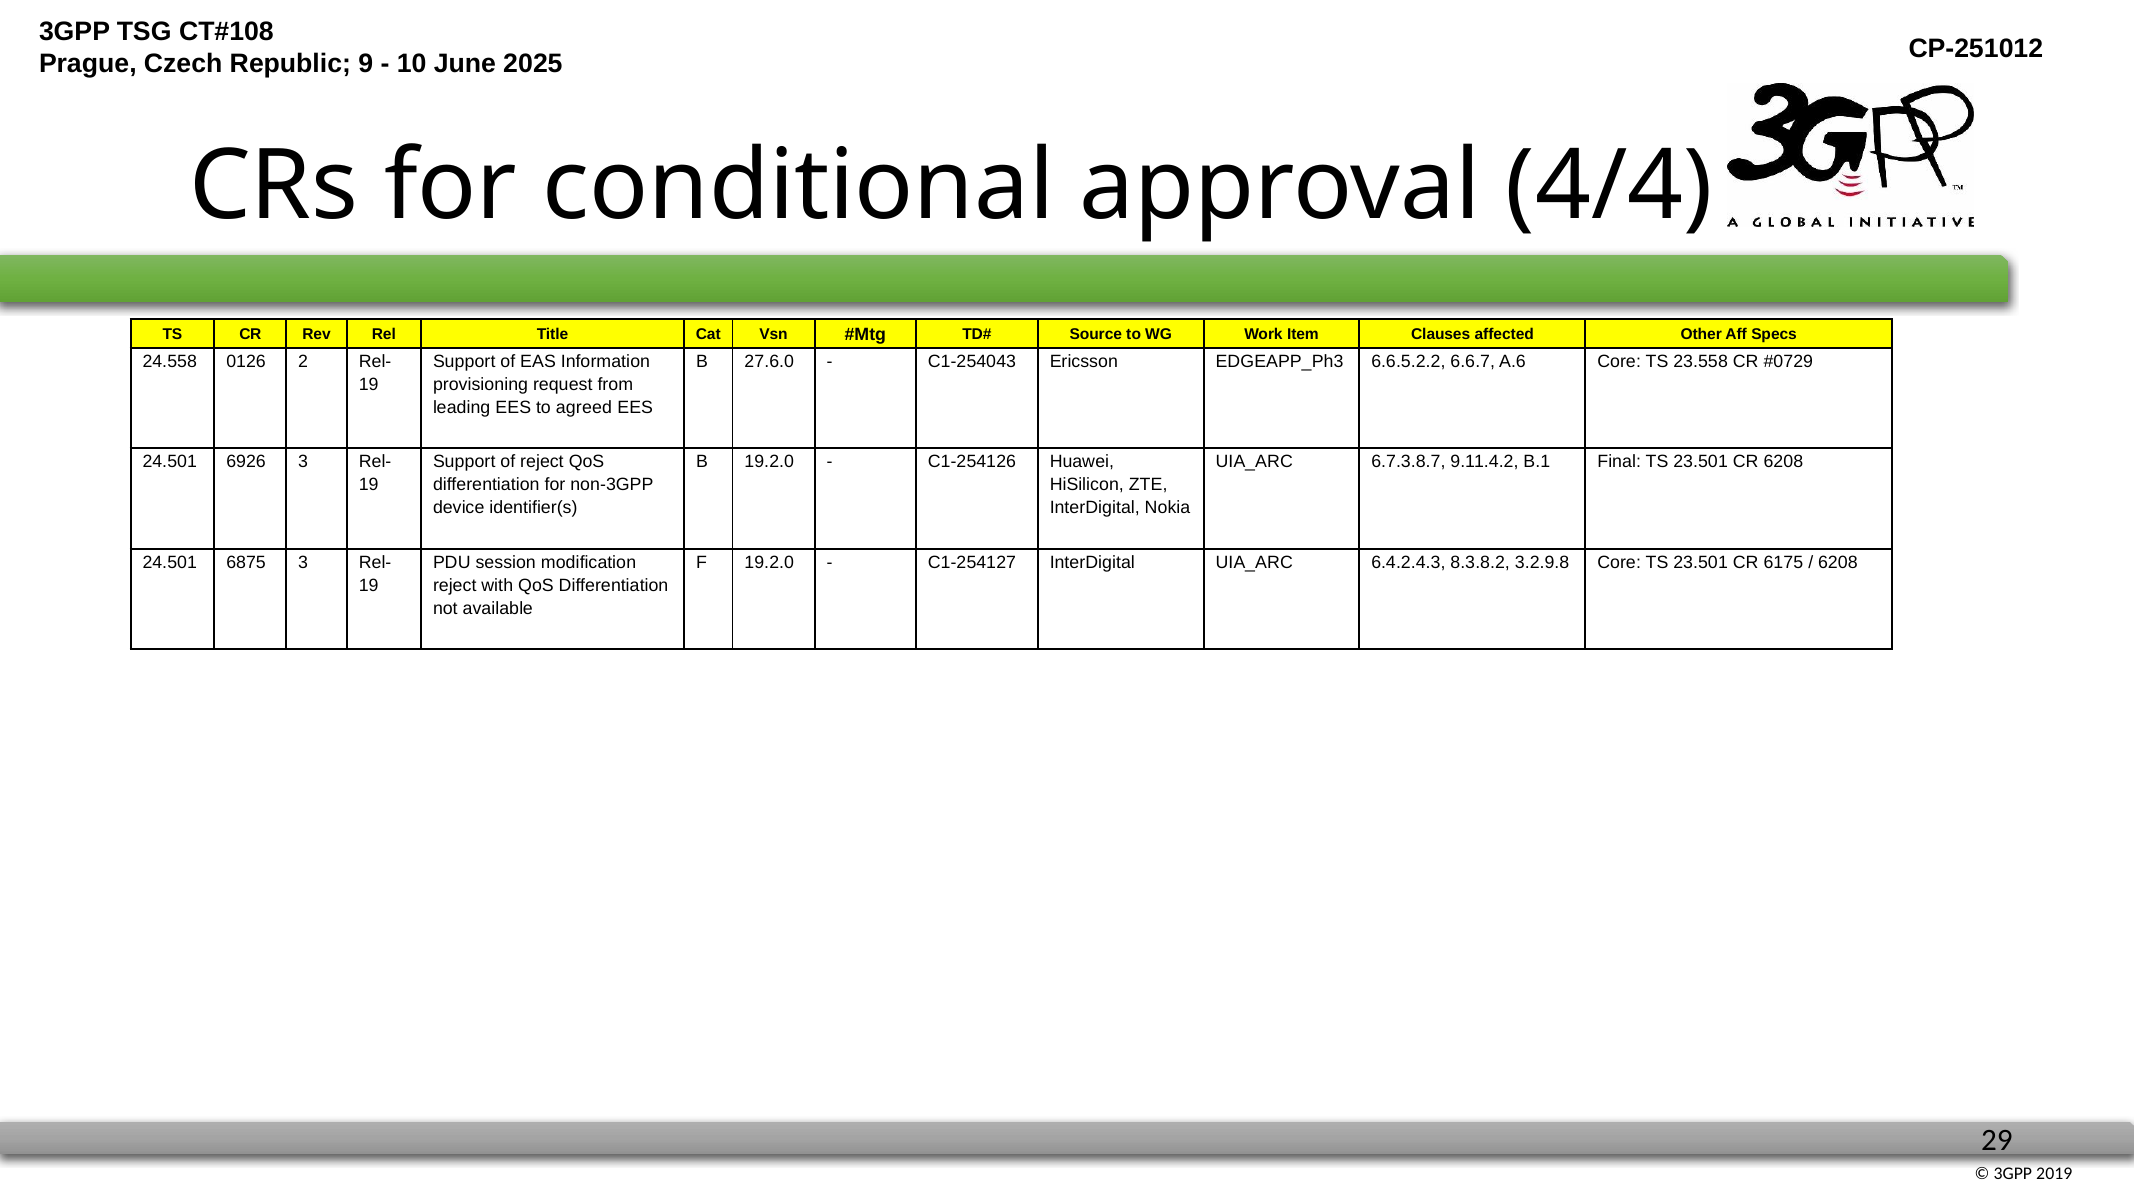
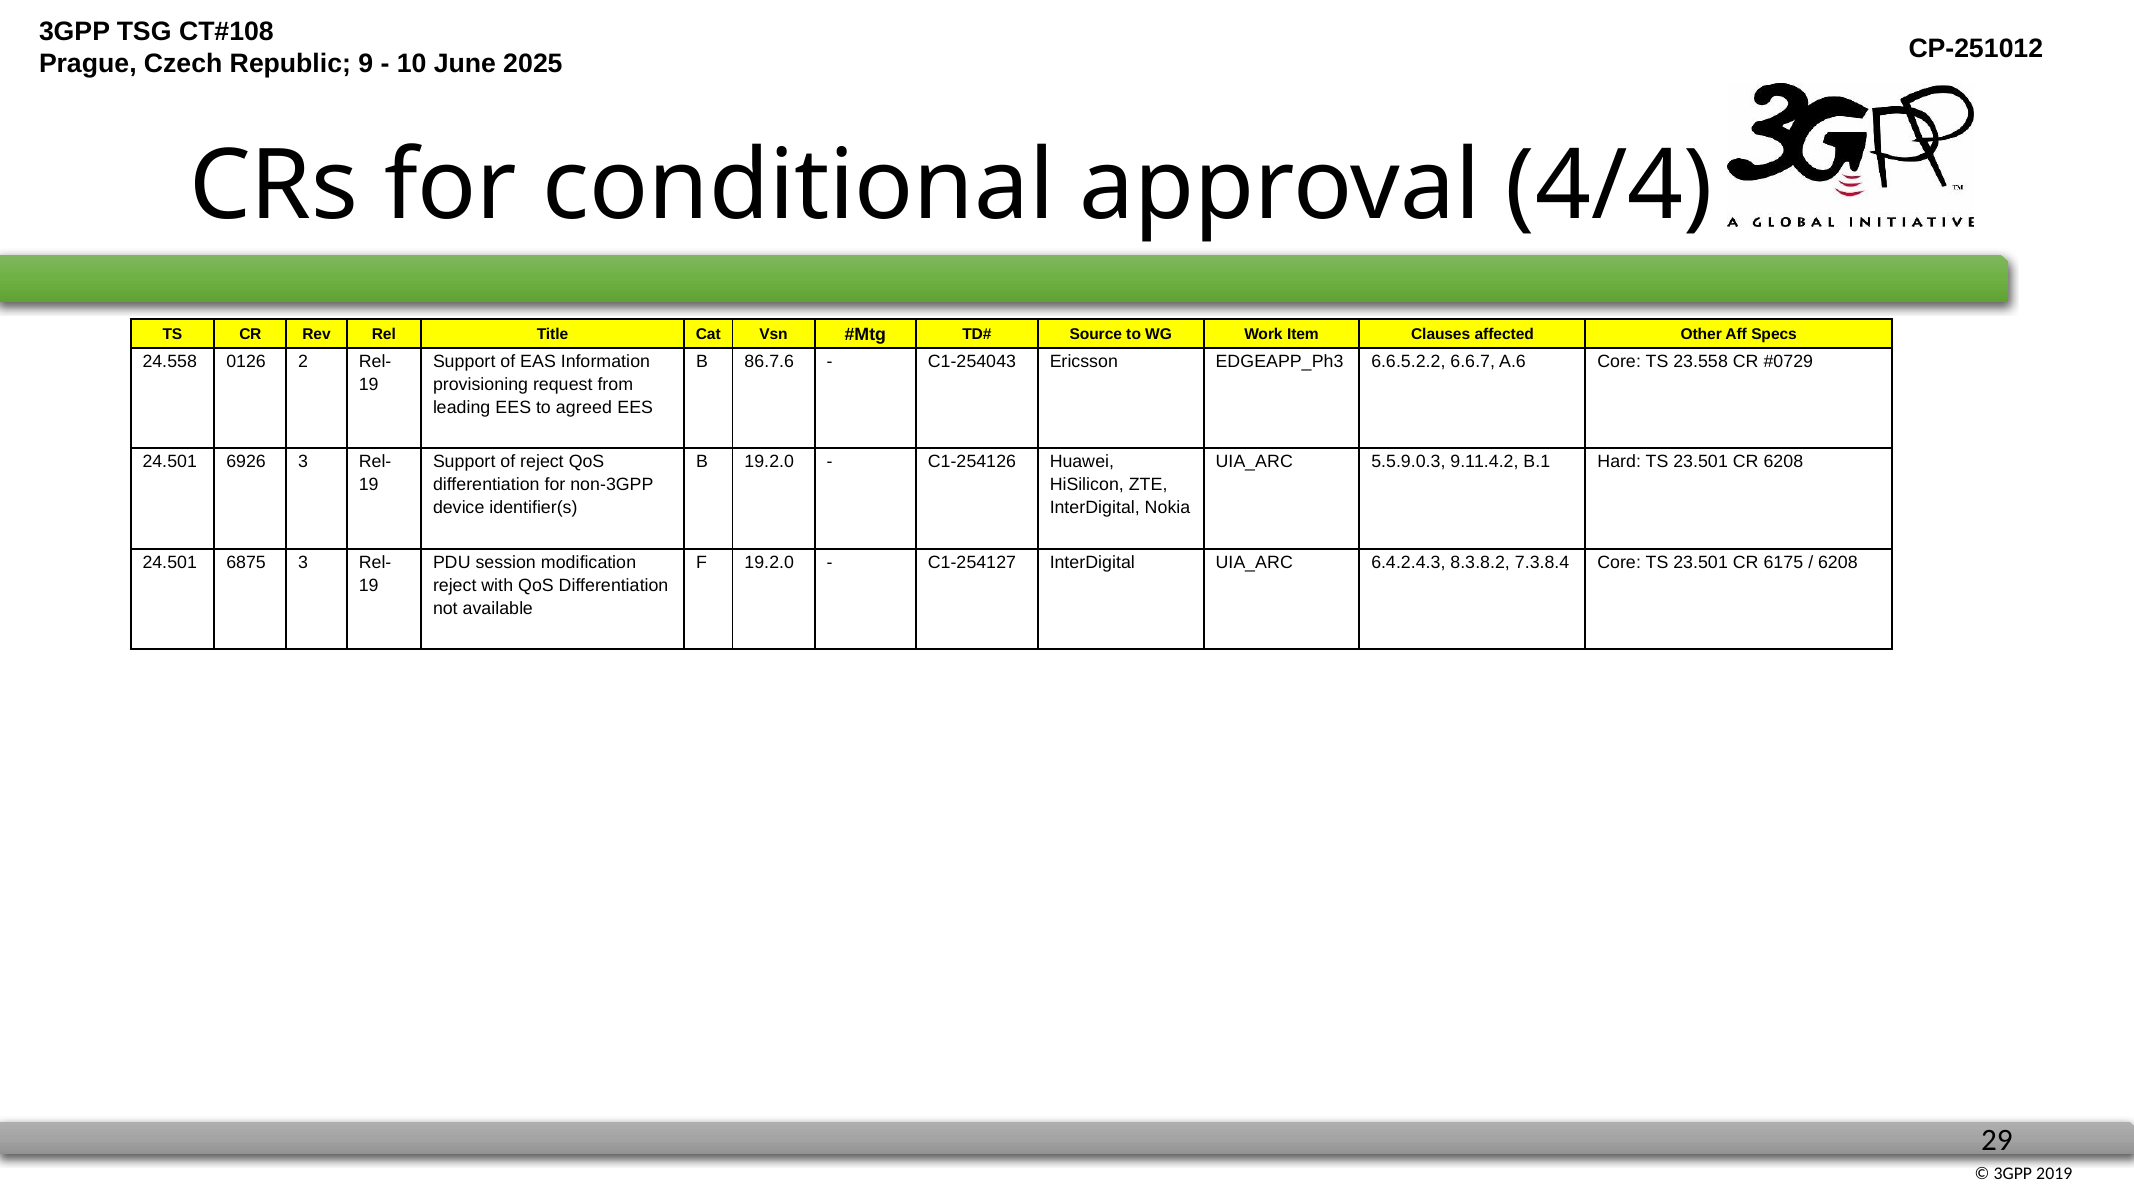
27.6.0: 27.6.0 -> 86.7.6 (769, 361)
6.7.3.8.7: 6.7.3.8.7 -> 5.5.9.0.3 (1408, 462)
Final: Final -> Hard (1619, 462)
3.2.9.8: 3.2.9.8 -> 7.3.8.4 (1542, 562)
